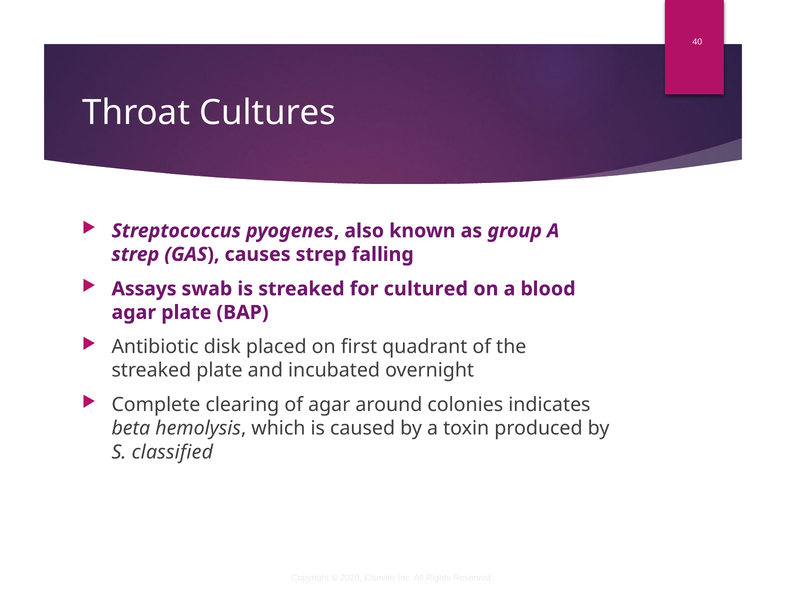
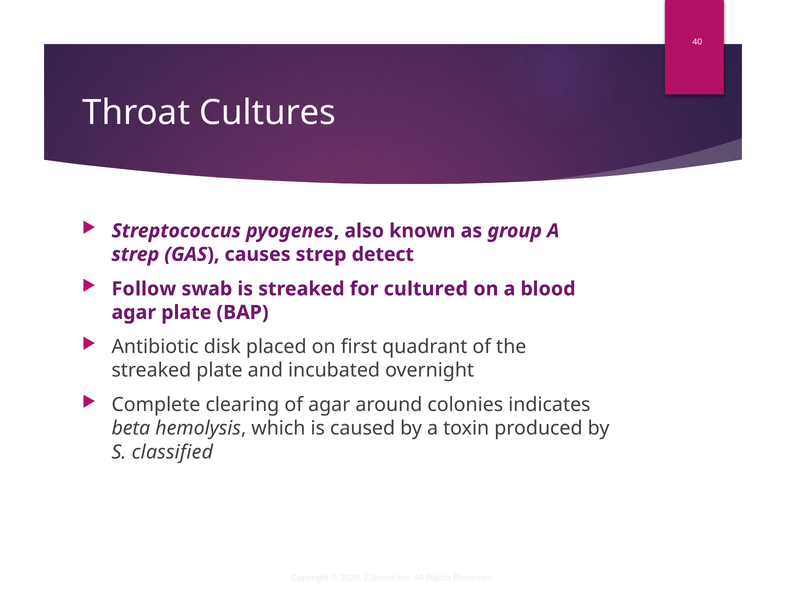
falling: falling -> detect (383, 254)
Assays: Assays -> Follow (144, 289)
